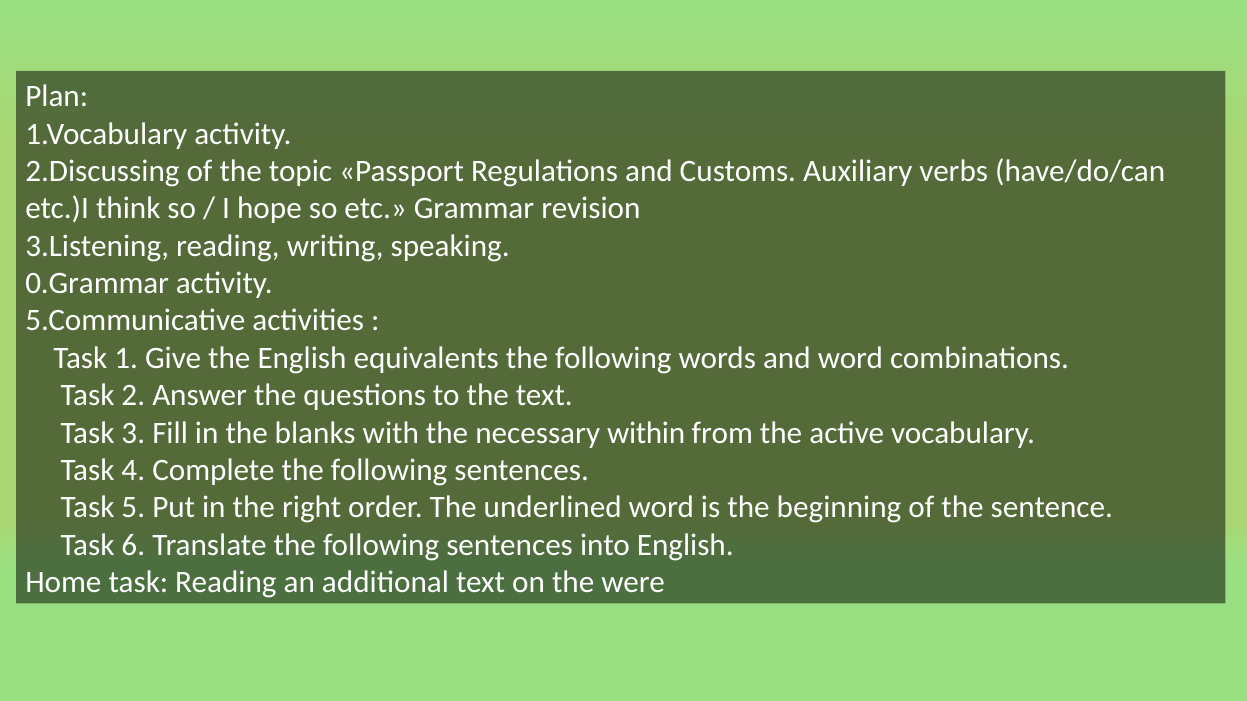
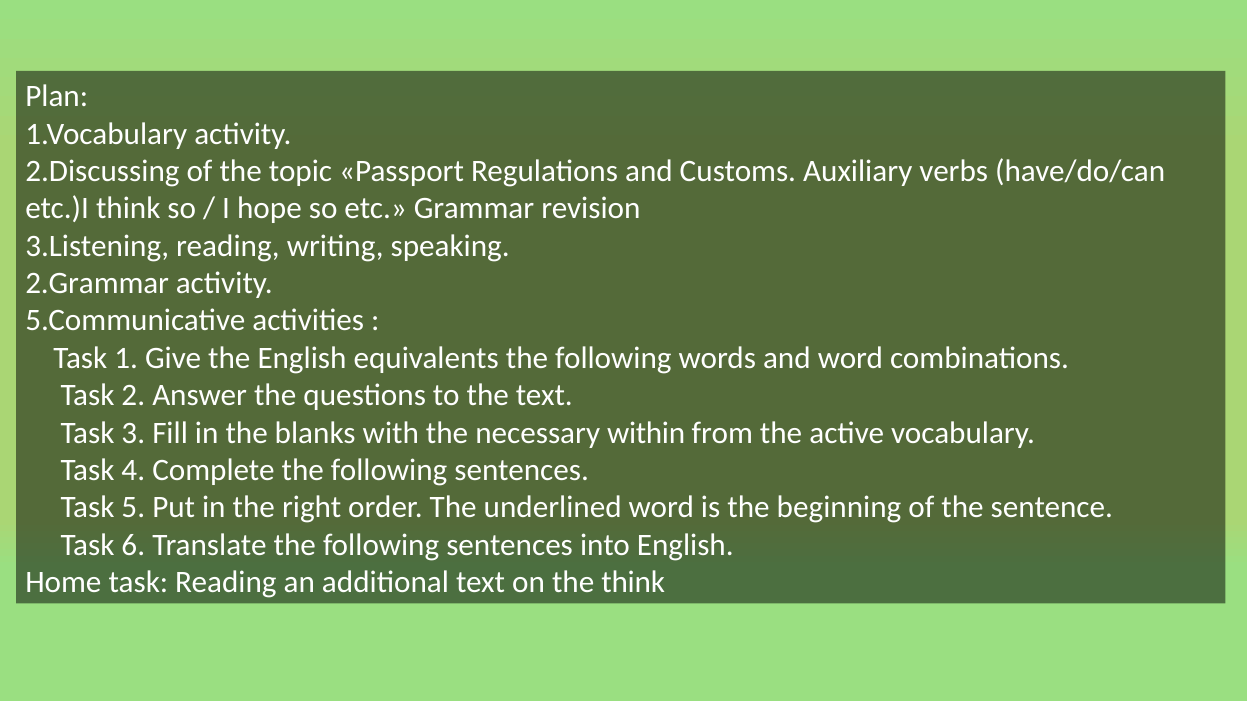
0.Grammar: 0.Grammar -> 2.Grammar (97, 283)
the were: were -> think (633, 583)
